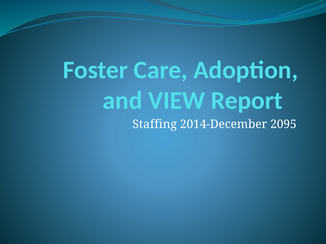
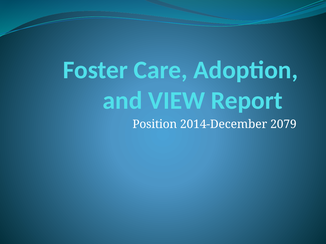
Staffing: Staffing -> Position (155, 125)
2095: 2095 -> 2079 (283, 125)
